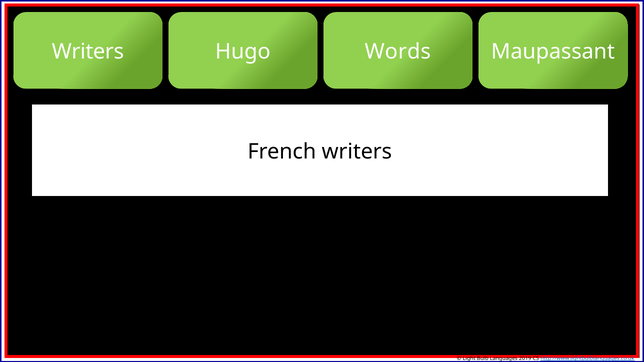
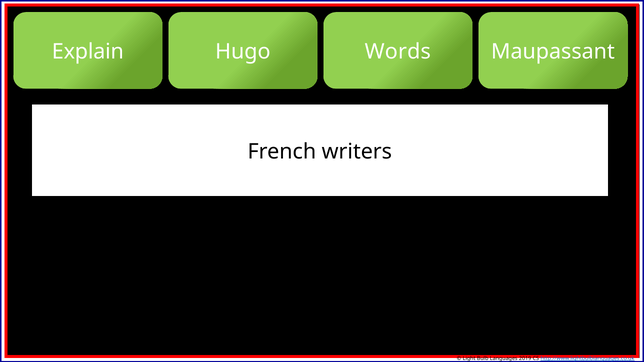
Writers: Writers -> Explain (88, 52)
